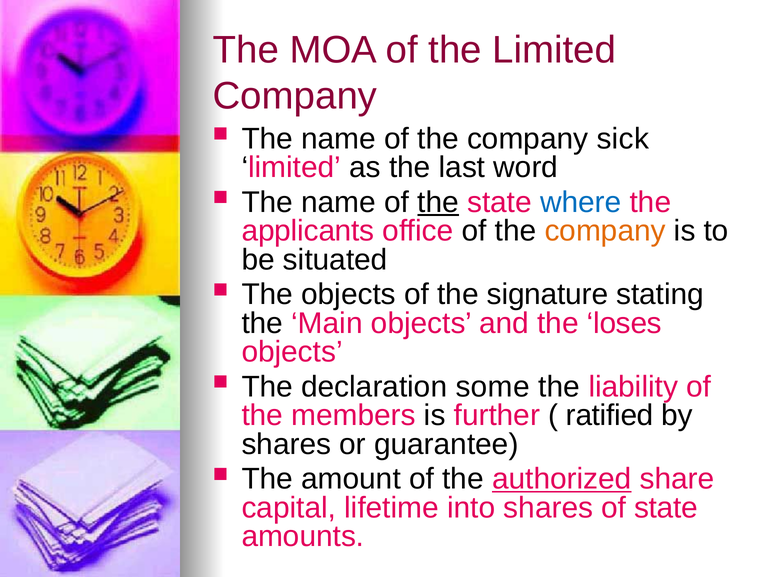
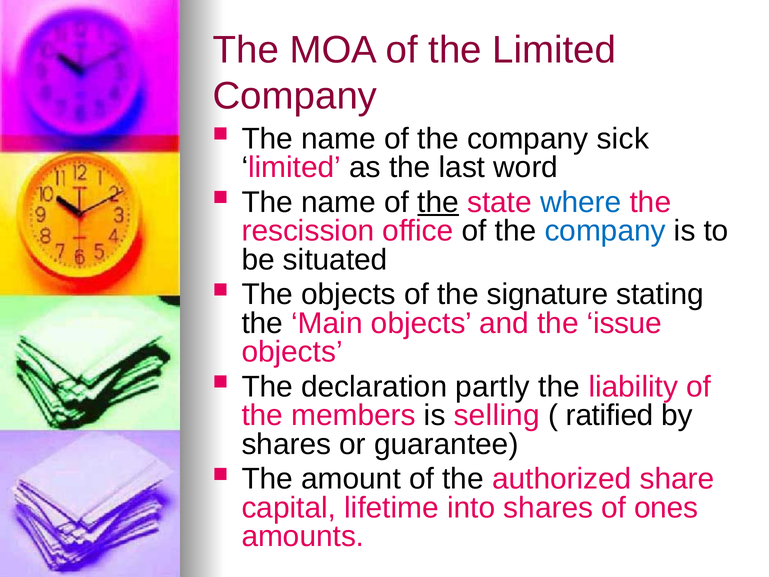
applicants: applicants -> rescission (308, 231)
company colour: orange -> blue (605, 231)
loses: loses -> issue (624, 323)
some: some -> partly (493, 387)
further: further -> selling (497, 415)
authorized underline: present -> none (562, 479)
of state: state -> ones (666, 507)
